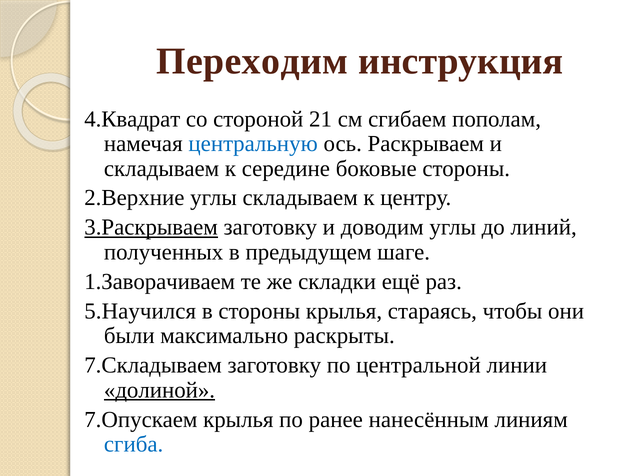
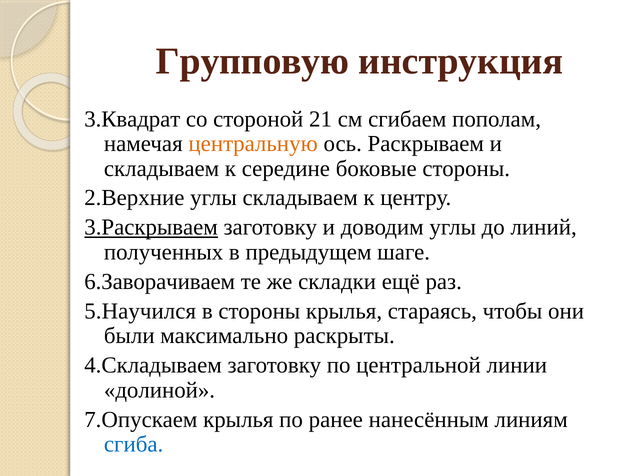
Переходим: Переходим -> Групповую (252, 61)
4.Квадрат: 4.Квадрат -> 3.Квадрат (132, 119)
центральную colour: blue -> orange (253, 144)
1.Заворачиваем: 1.Заворачиваем -> 6.Заворачиваем (160, 281)
7.Складываем: 7.Складываем -> 4.Складываем (153, 365)
долиной underline: present -> none (160, 390)
